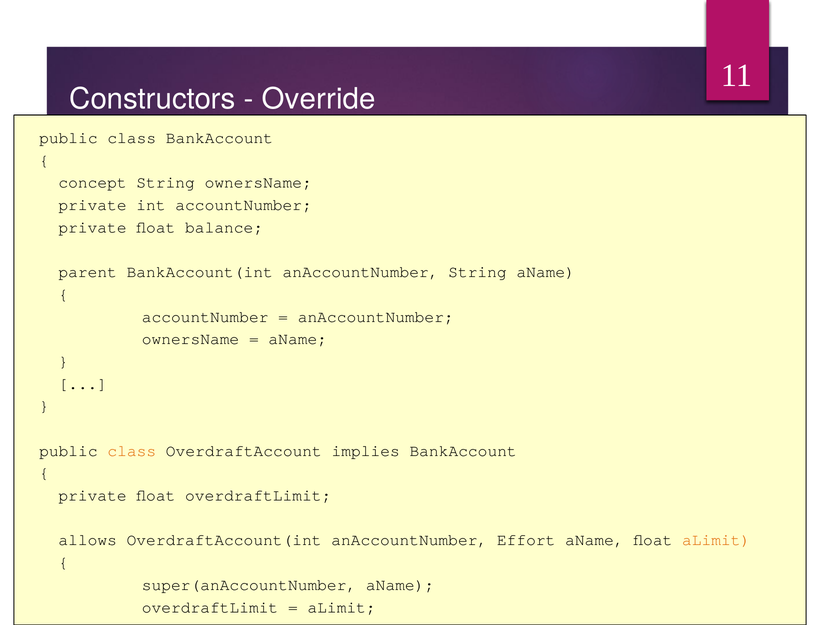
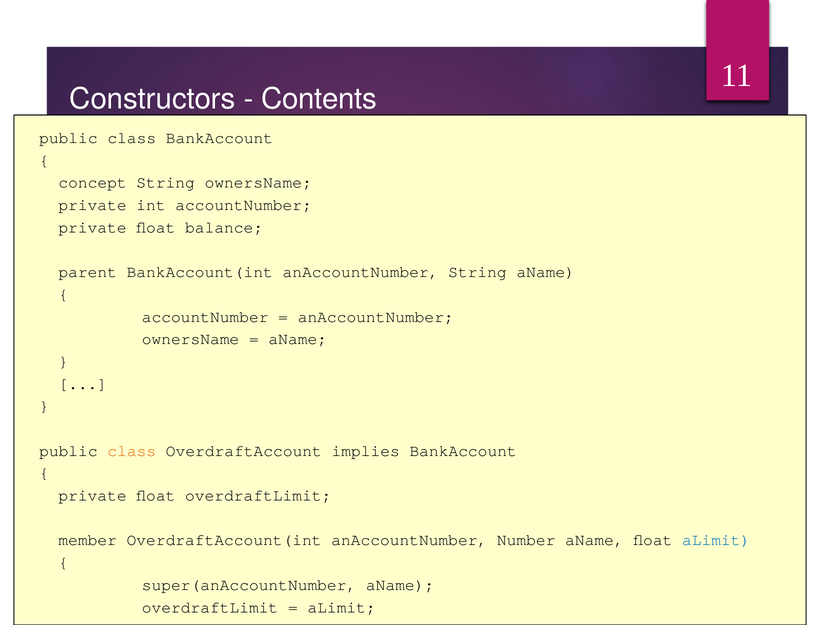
Override: Override -> Contents (319, 99)
allows: allows -> member (88, 541)
Effort: Effort -> Number (526, 541)
aLimit colour: orange -> blue (716, 541)
